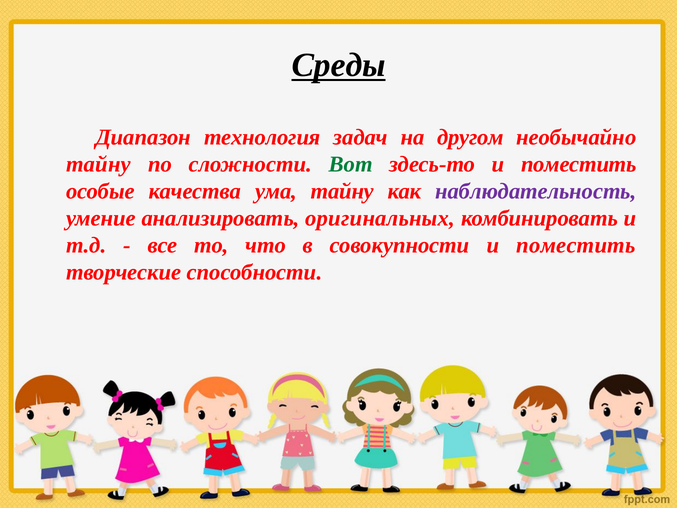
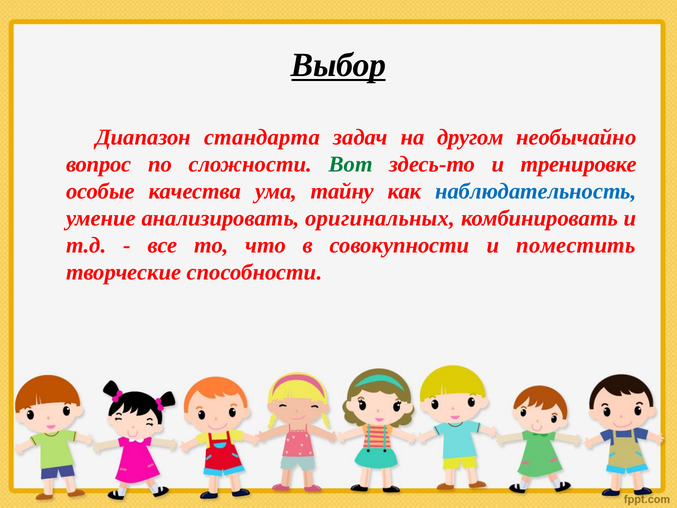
Среды: Среды -> Выбор (339, 65)
технология: технология -> стандарта (262, 137)
тайну: тайну -> вопрос (99, 164)
здесь-то и поместить: поместить -> тренировке (579, 164)
наблюдательность colour: purple -> blue (536, 191)
